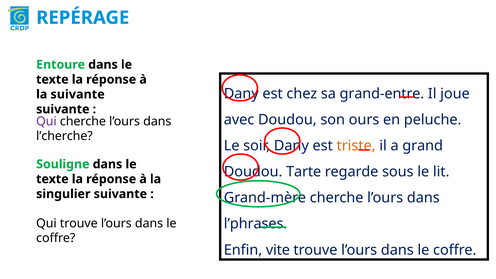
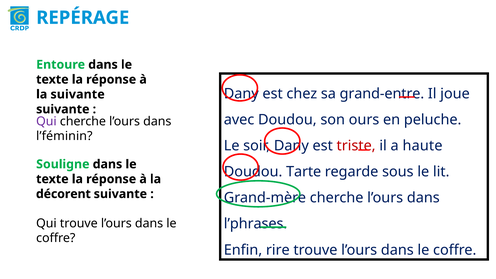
l’cherche: l’cherche -> l’féminin (64, 136)
triste colour: orange -> red (356, 146)
grand: grand -> haute (423, 146)
singulier: singulier -> décorent (63, 194)
vite: vite -> rire (278, 250)
